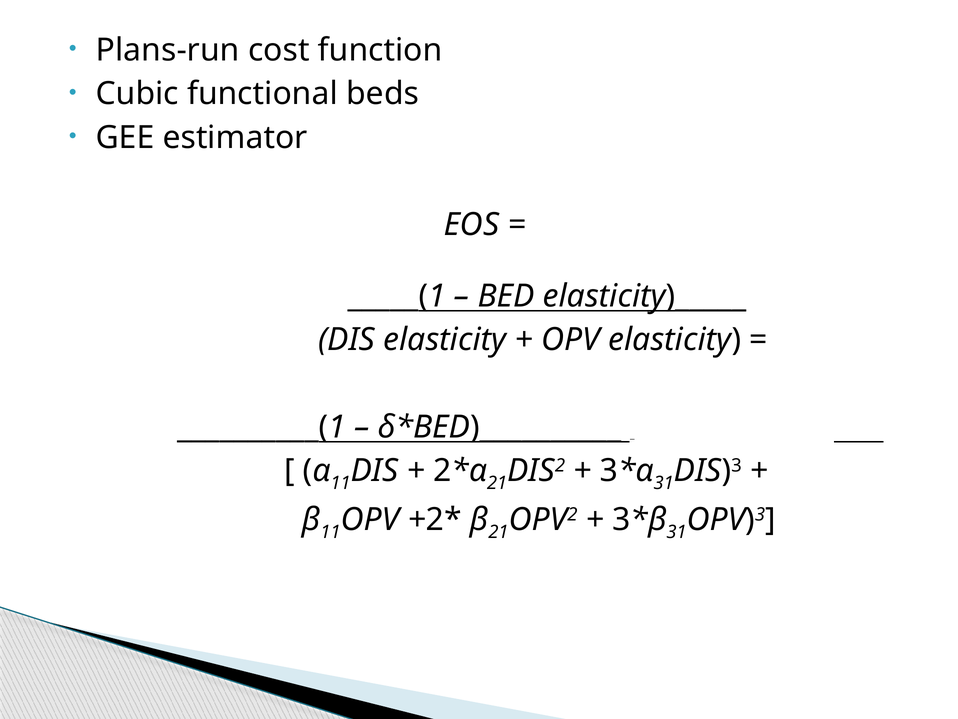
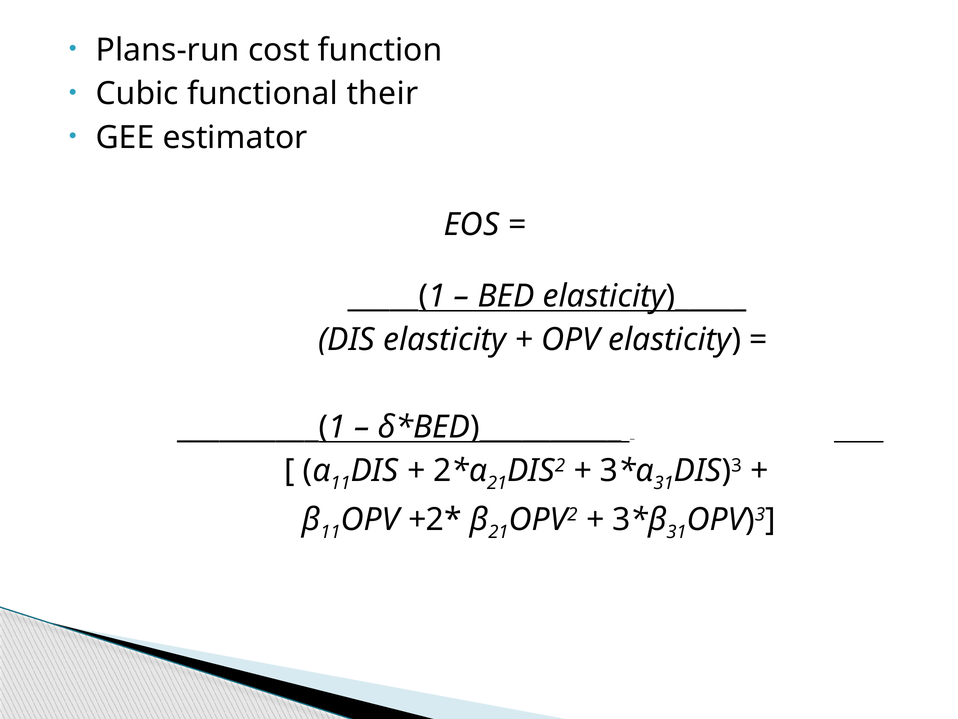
beds: beds -> their (383, 94)
